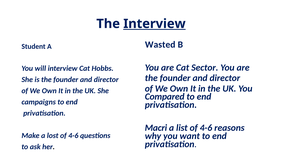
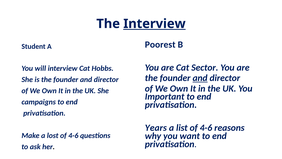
Wasted: Wasted -> Poorest (160, 44)
and underline: none -> present (200, 78)
Compared: Compared -> Important (165, 96)
Macri: Macri -> Years (156, 128)
